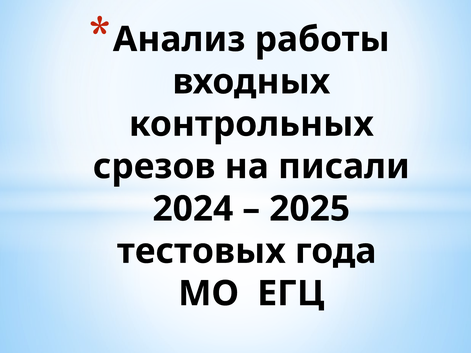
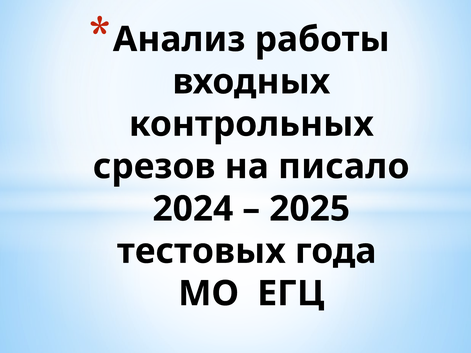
писали: писали -> писало (344, 167)
